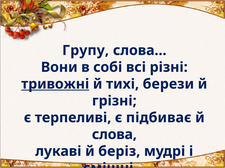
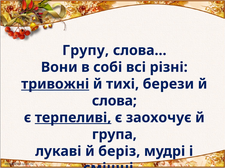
грізні: грізні -> слова (114, 101)
терпеливі underline: none -> present (73, 118)
підбиває: підбиває -> заохочує (159, 118)
слова: слова -> група (114, 135)
